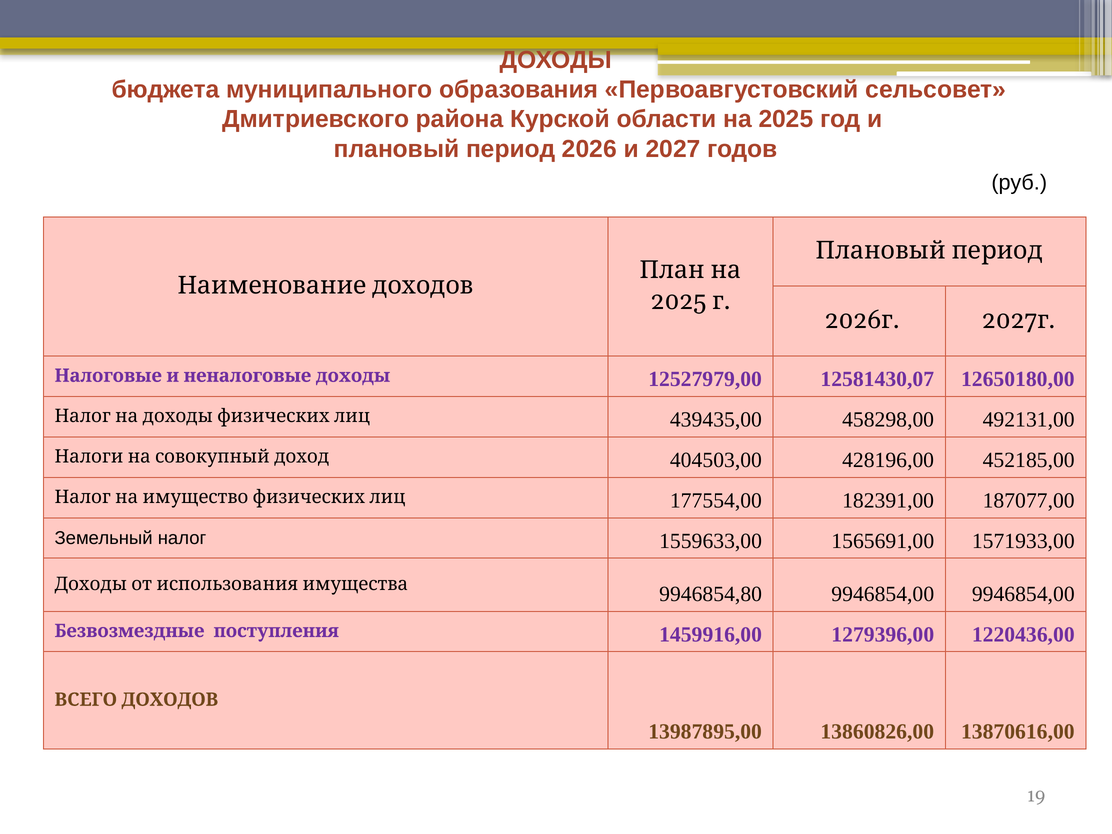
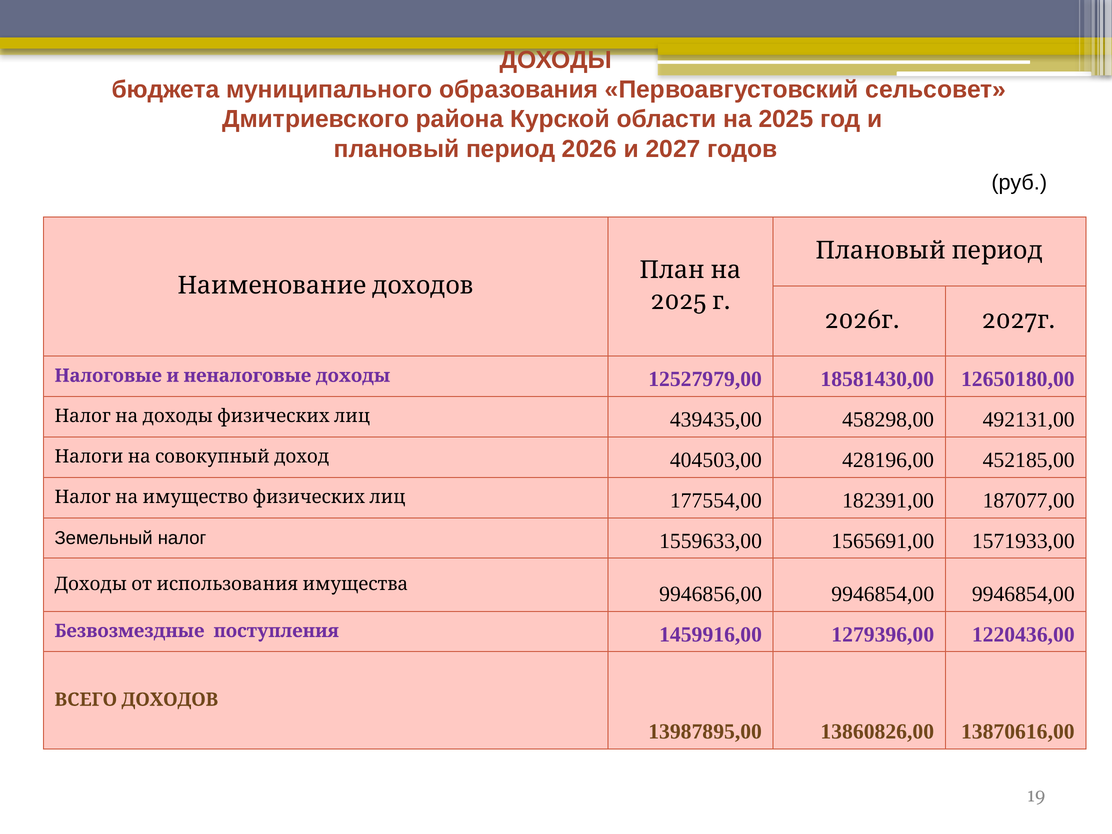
12581430,07: 12581430,07 -> 18581430,00 (877, 379)
9946854,80: 9946854,80 -> 9946856,00 (711, 594)
